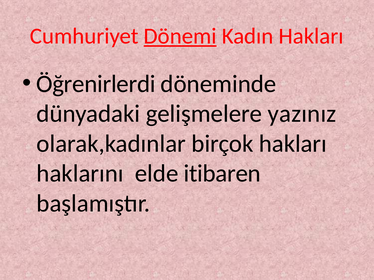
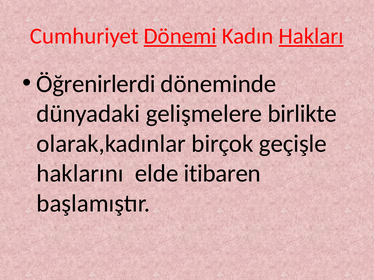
Hakları underline: none -> present (311, 36)
yazınız: yazınız -> birlikte (302, 114)
birçok hakları: hakları -> geçişle (293, 144)
